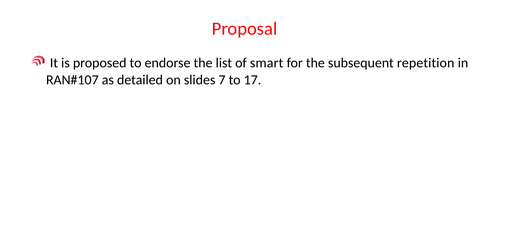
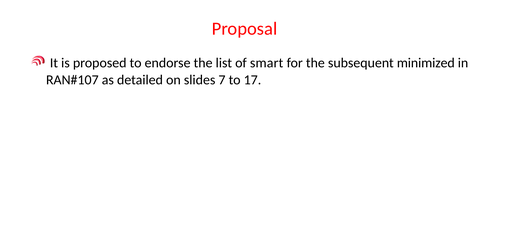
repetition: repetition -> minimized (426, 63)
